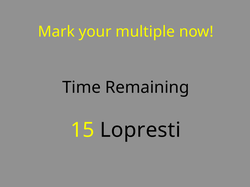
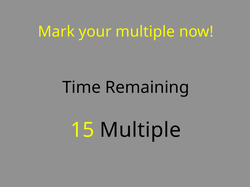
15 Lopresti: Lopresti -> Multiple (140, 130)
